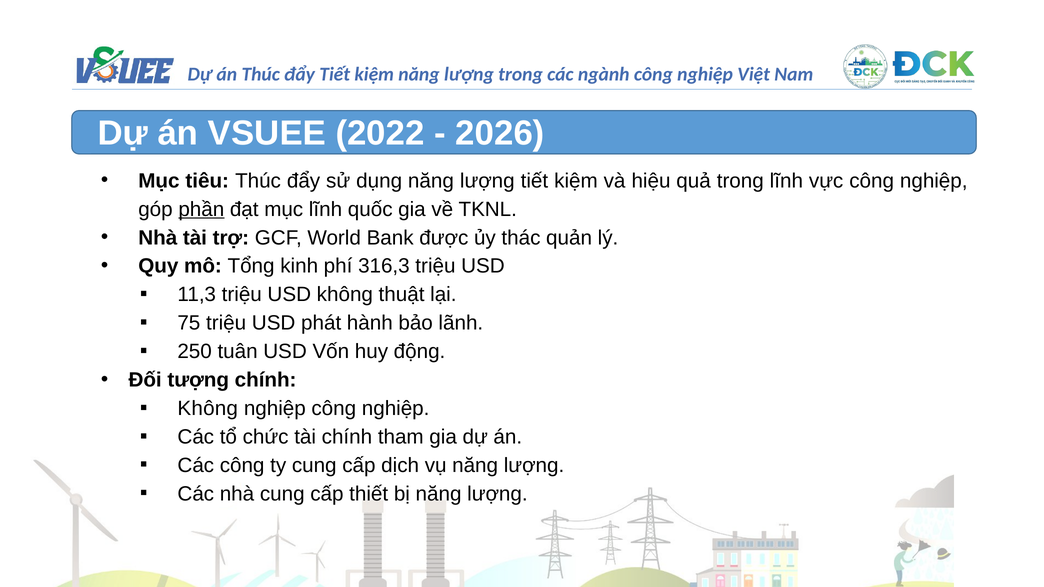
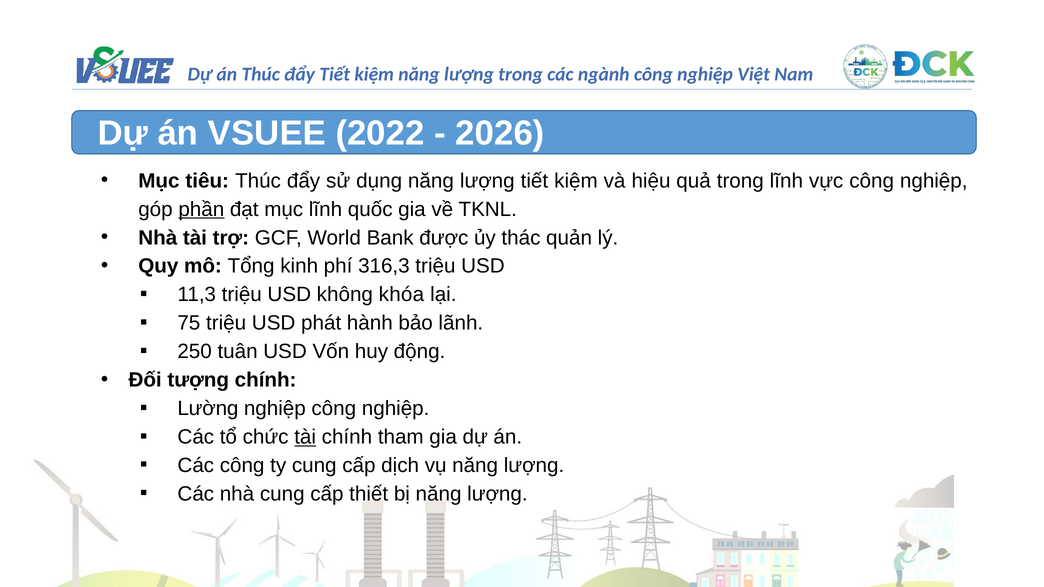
thuật: thuật -> khóa (401, 295)
Không: Không -> Lường (208, 409)
tài underline: none -> present (305, 437)
